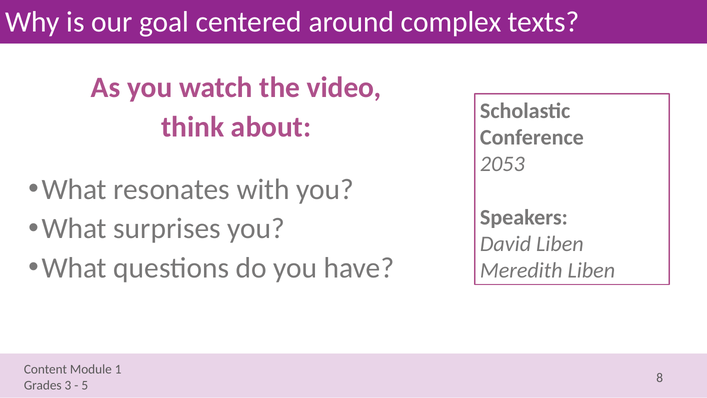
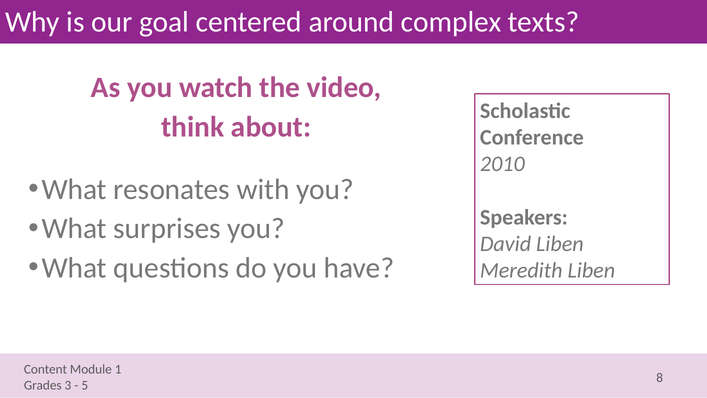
2053: 2053 -> 2010 (502, 164)
